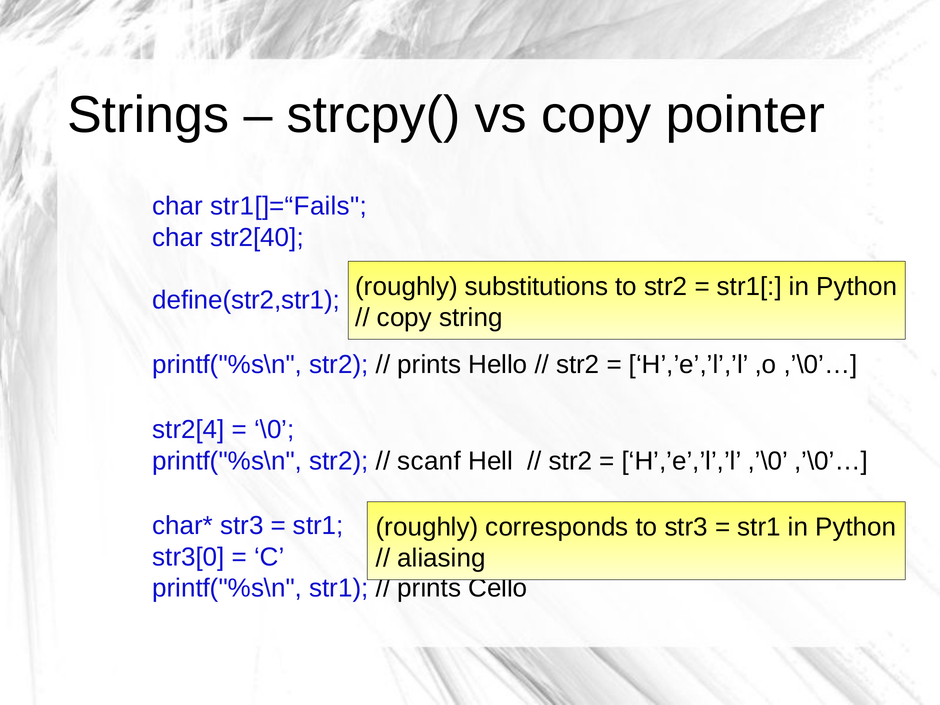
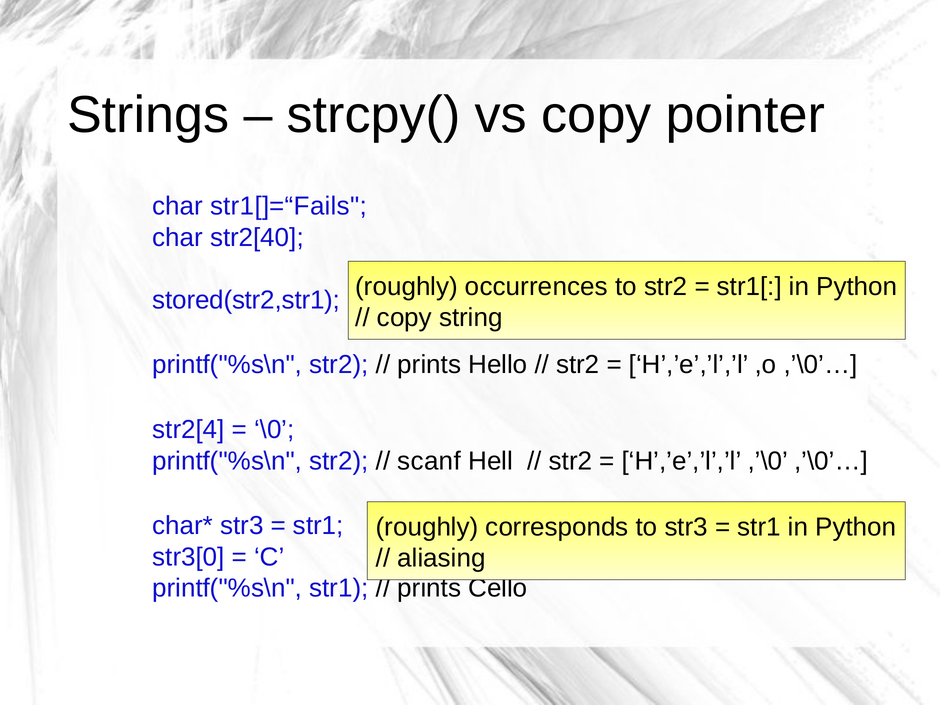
substitutions: substitutions -> occurrences (536, 286)
define(str2,str1: define(str2,str1 -> stored(str2,str1 (246, 300)
